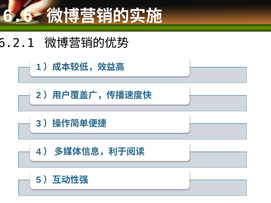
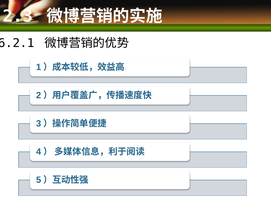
6.6: 6.6 -> 2.3 (18, 16)
